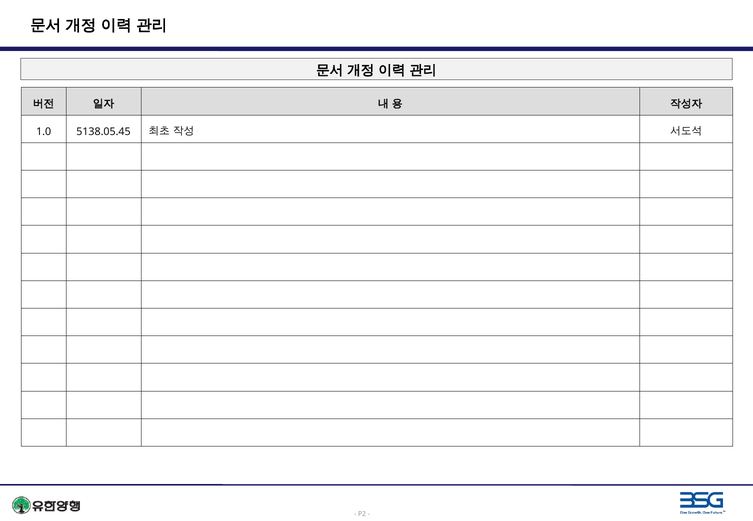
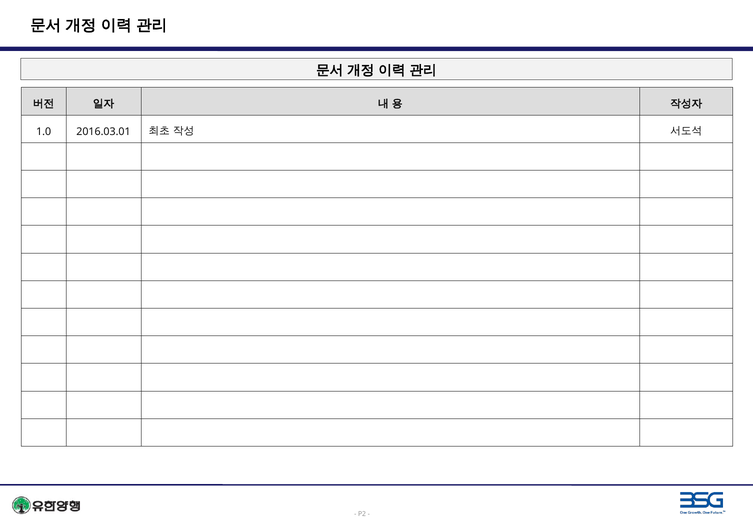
5138.05.45: 5138.05.45 -> 2016.03.01 (103, 132)
